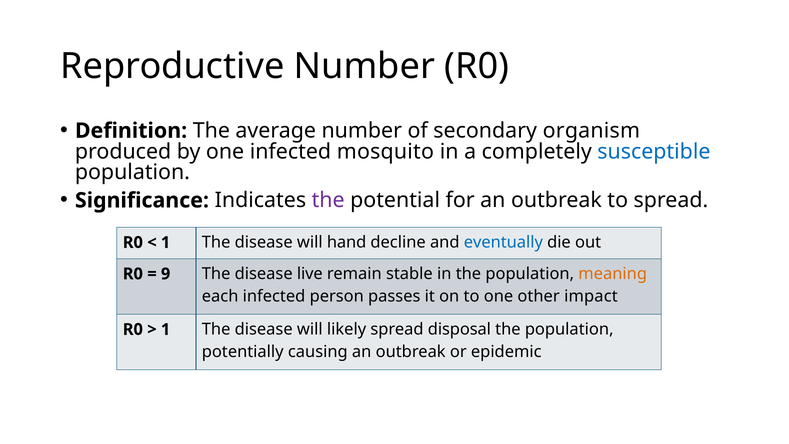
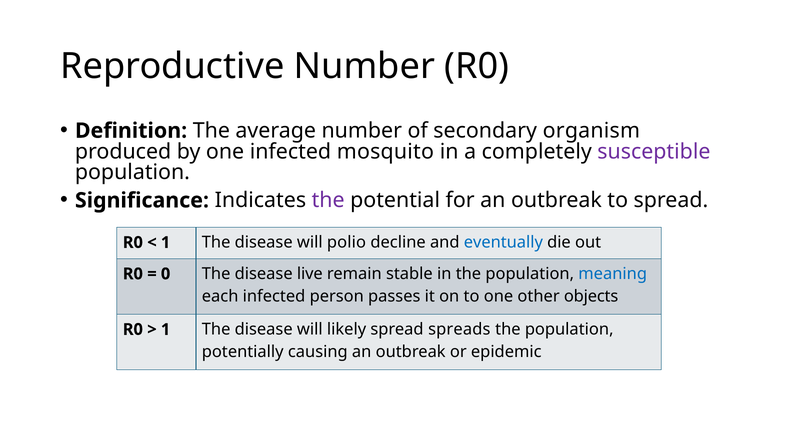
susceptible colour: blue -> purple (654, 151)
hand: hand -> polio (346, 242)
9: 9 -> 0 (166, 274)
meaning colour: orange -> blue (613, 274)
impact: impact -> objects (591, 296)
disposal: disposal -> spreads (459, 329)
